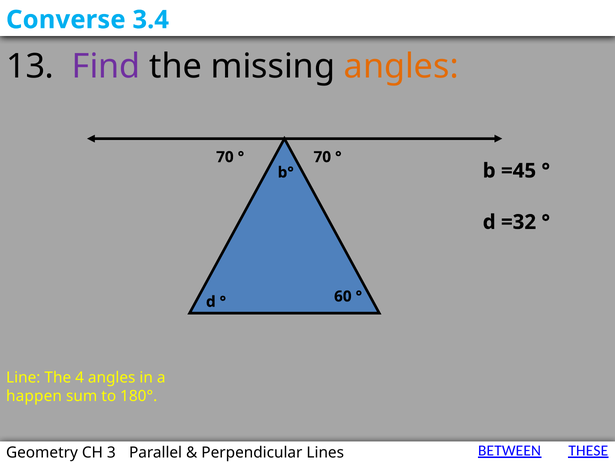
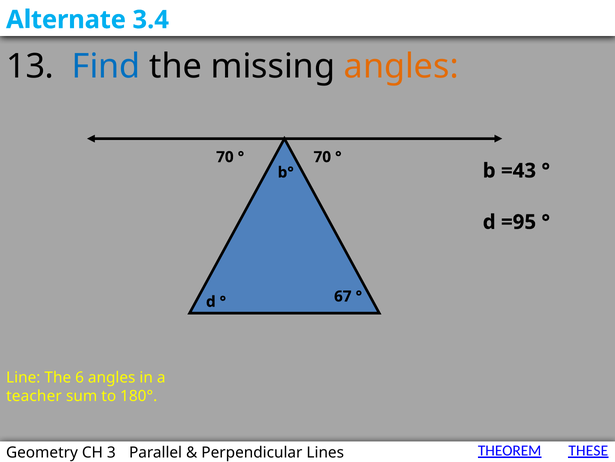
Converse: Converse -> Alternate (66, 20)
Find colour: purple -> blue (106, 66)
=45: =45 -> =43 (519, 170)
=32: =32 -> =95 (519, 222)
60: 60 -> 67 (343, 296)
4: 4 -> 6 (80, 377)
happen: happen -> teacher (34, 396)
BETWEEN: BETWEEN -> THEOREM (510, 450)
